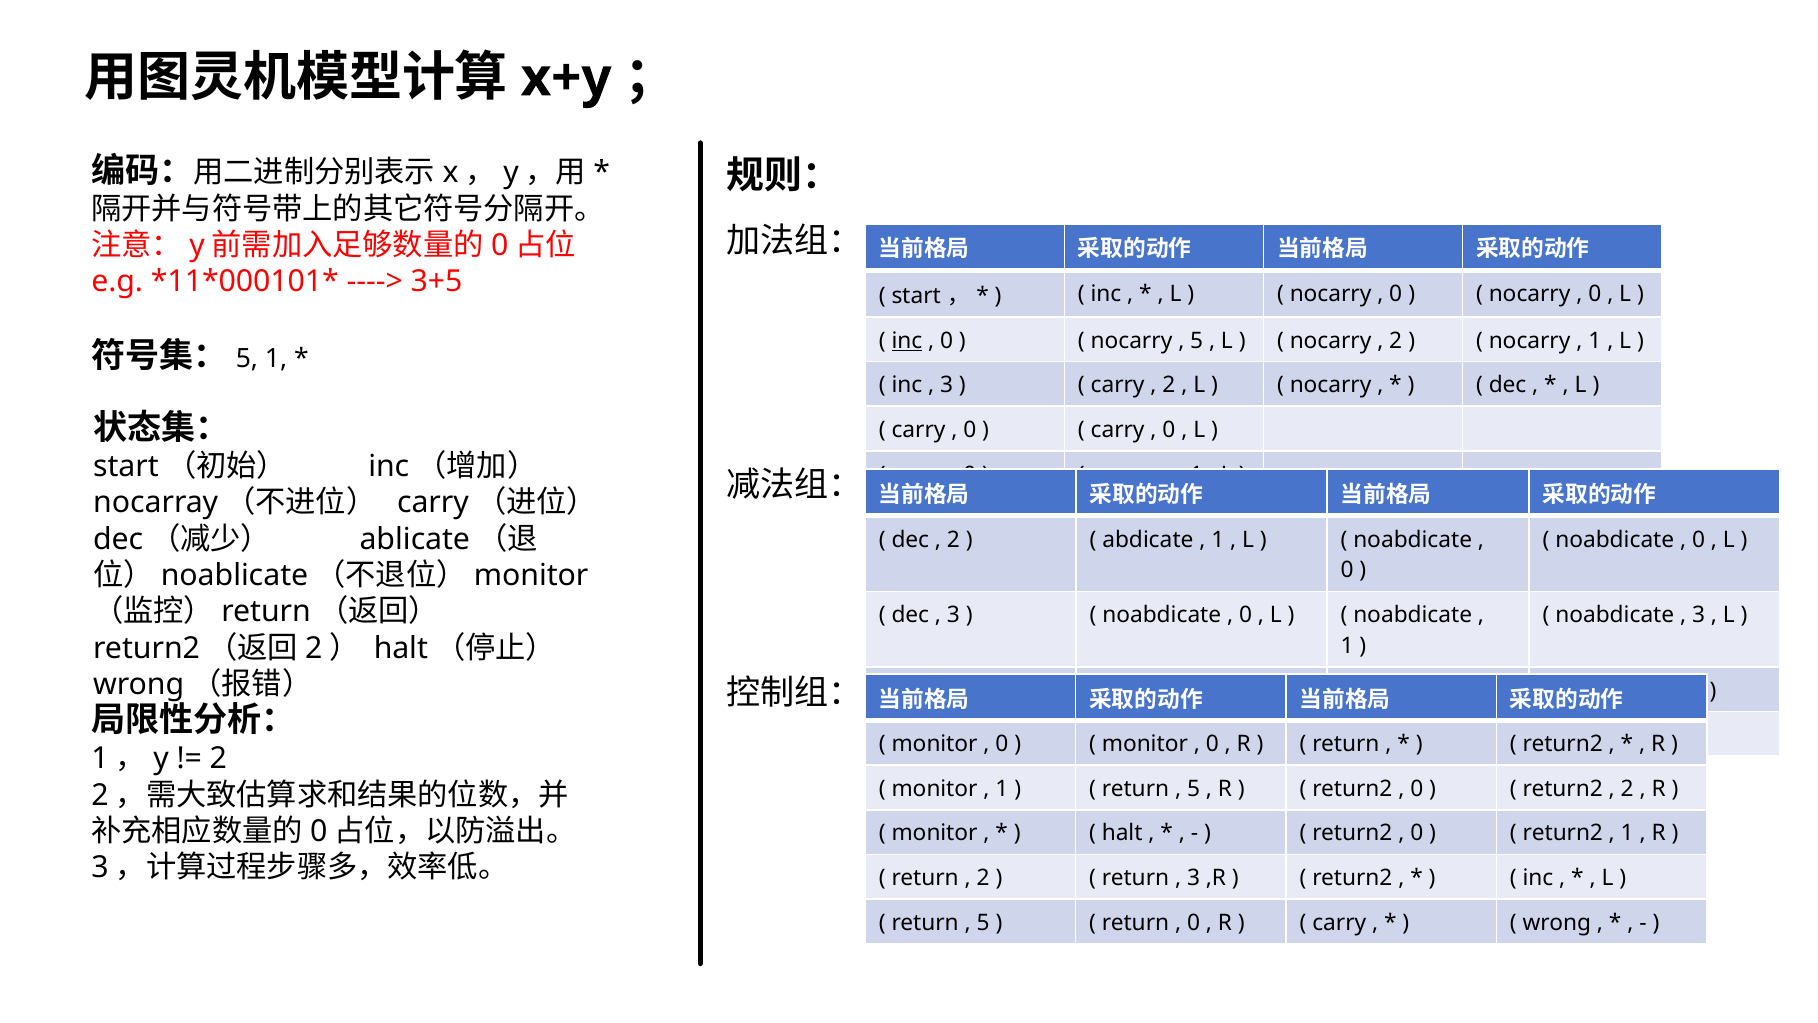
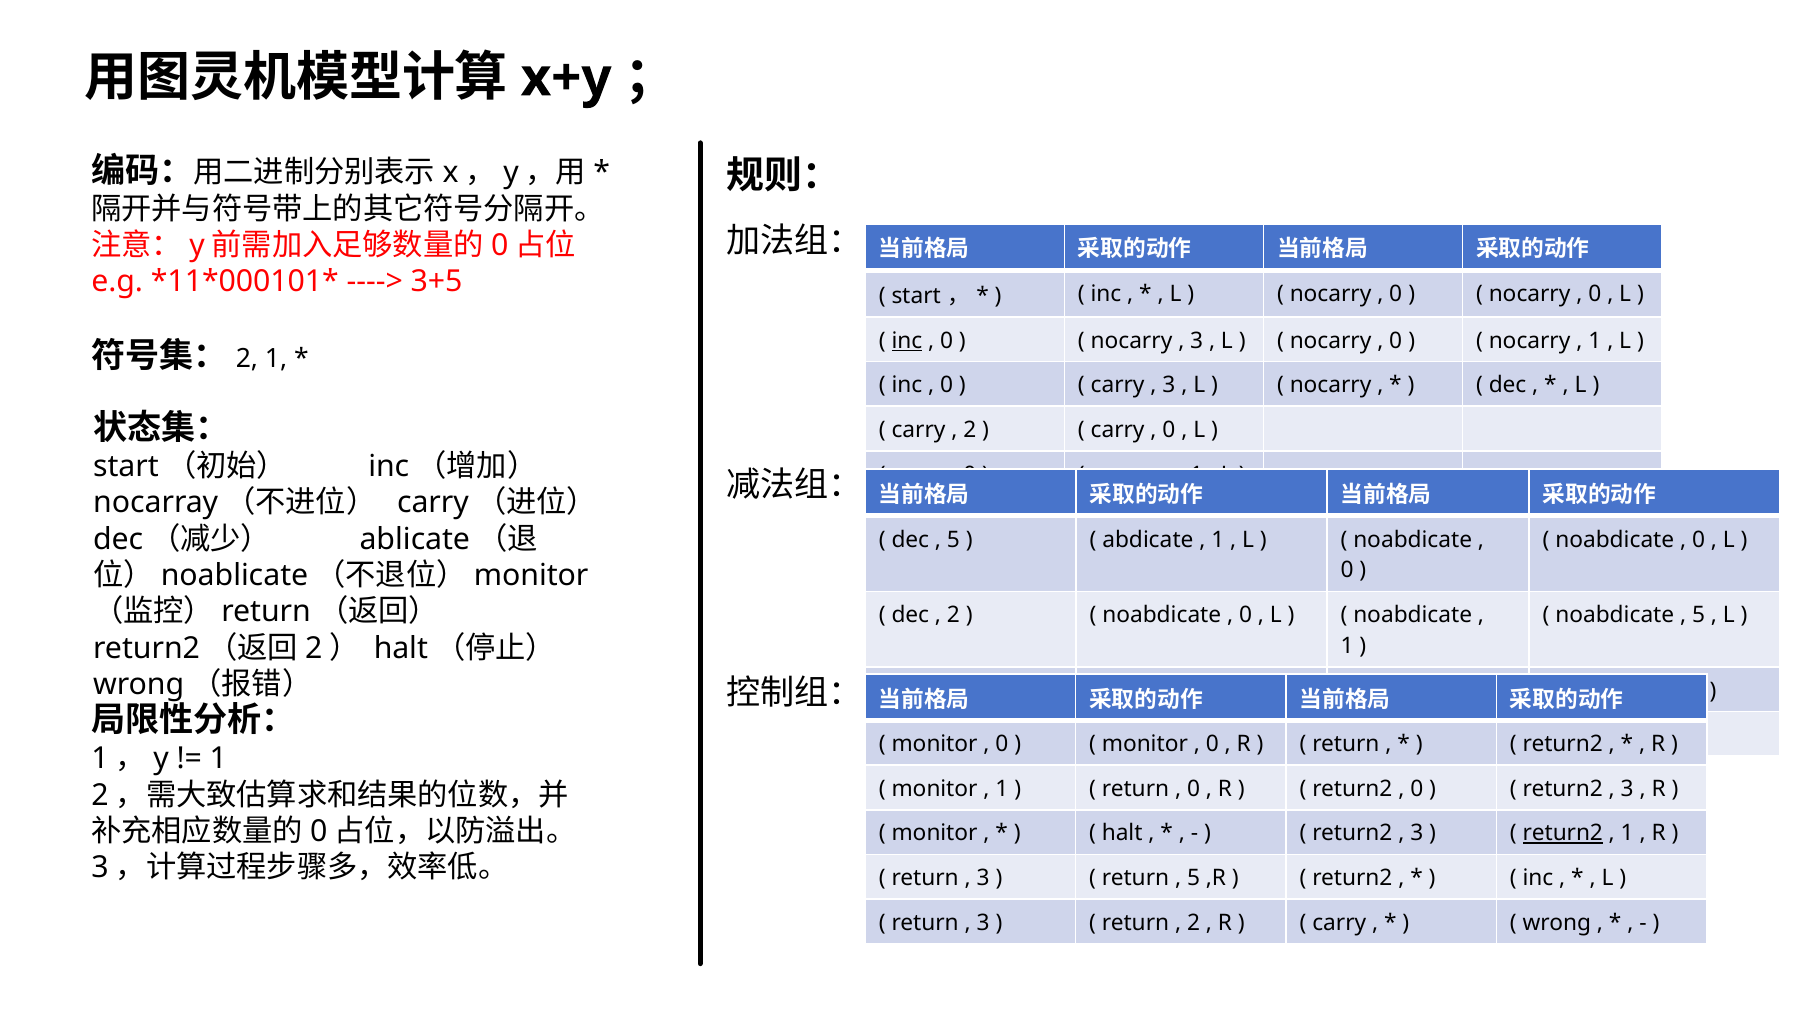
5: 5 -> 3 (1197, 341)
2: 2 -> 0 (1396, 341)
5: 5 -> 2 (247, 358)
3: 3 -> 0 (947, 385)
2: 2 -> 3 (1169, 385)
0: 0 -> 2 (970, 430)
2: 2 -> 5 (953, 539)
3: 3 -> 2 (953, 615)
3: 3 -> 5 (1699, 615)
2: 2 -> 1 (218, 759)
5: 5 -> 0 (1194, 788)
2: 2 -> 3 (1627, 788)
0: 0 -> 3 (1417, 833)
return2 underline: none -> present (1563, 833)
2: 2 -> 3 (983, 878)
3: 3 -> 5 (1194, 878)
5: 5 -> 3 (983, 922)
0: 0 -> 2 (1194, 922)
